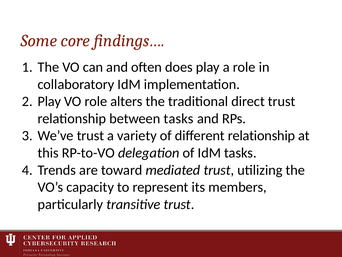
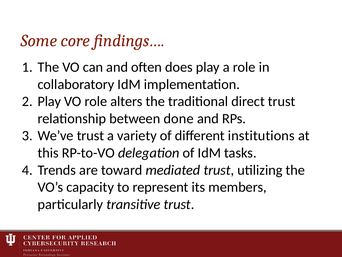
between tasks: tasks -> done (179, 118)
different relationship: relationship -> institutions (261, 136)
